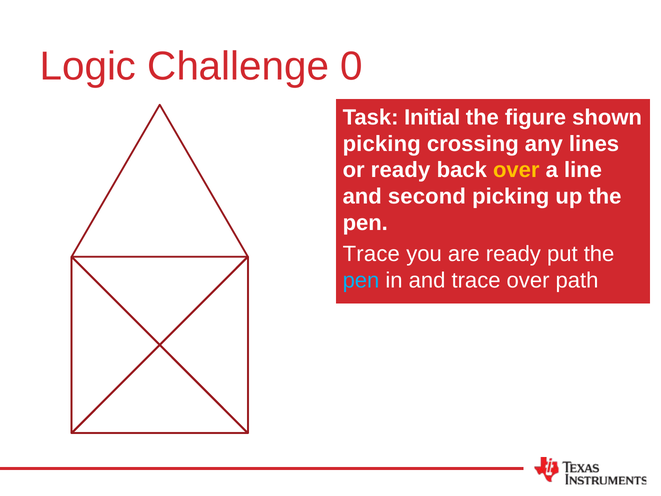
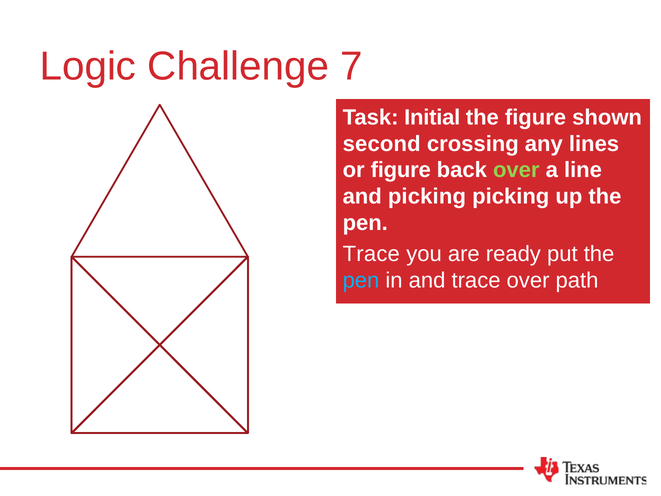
0: 0 -> 7 (352, 66)
picking: picking -> second (382, 144)
or ready: ready -> figure (401, 170)
over colour: yellow -> light green (516, 170)
and second: second -> picking (427, 197)
